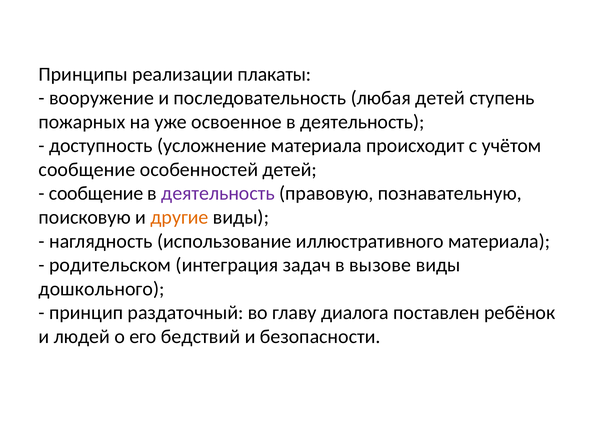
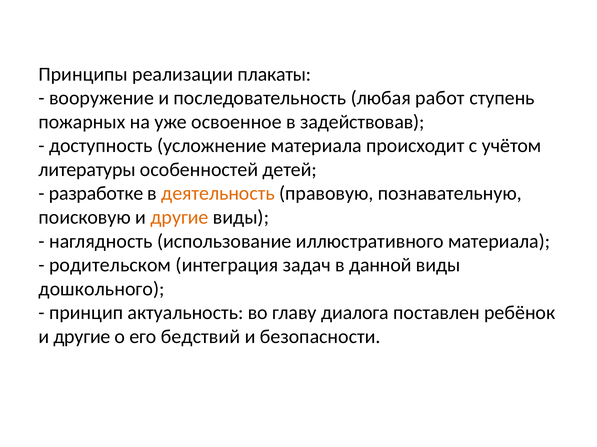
любая детей: детей -> работ (440, 98)
освоенное в деятельность: деятельность -> задействовав (362, 122)
сообщение: сообщение -> литературы (87, 170)
сообщение: сообщение -> разработке (96, 194)
деятельность colour: purple -> orange (218, 194)
вызове: вызове -> данной (380, 265)
раздаточный: раздаточный -> актуальность (185, 313)
людей: людей -> другие (82, 337)
